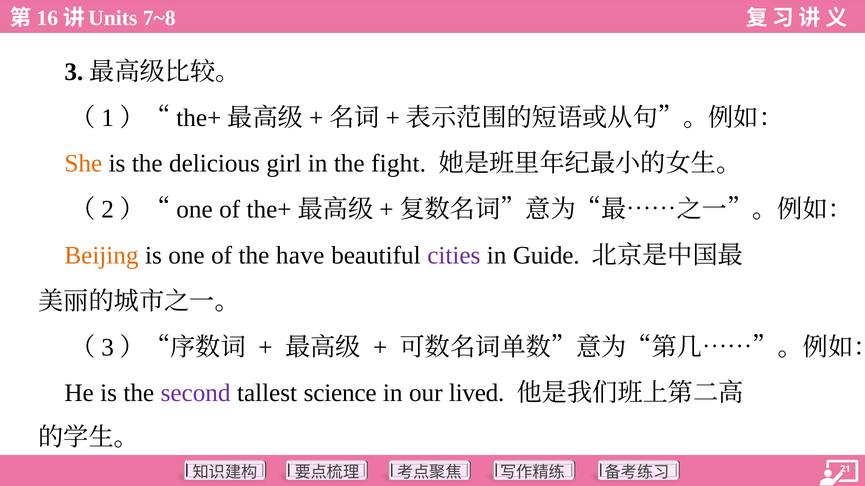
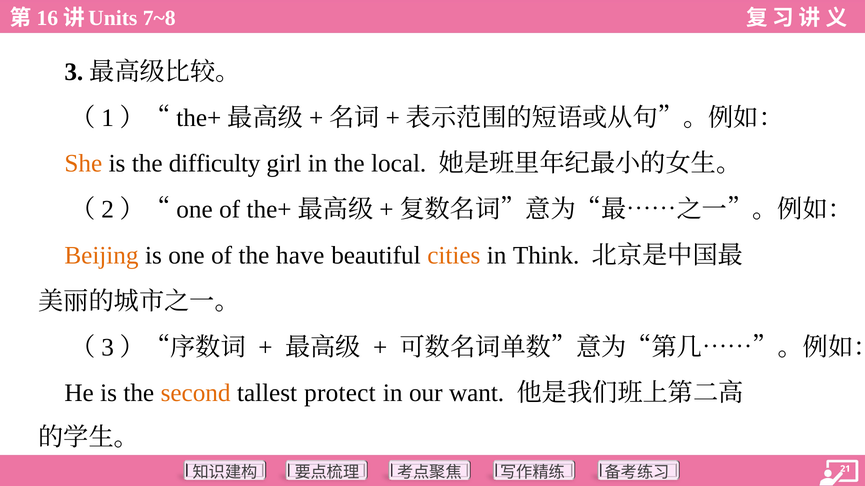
delicious: delicious -> difficulty (215, 164)
fight: fight -> local (399, 164)
cities colour: purple -> orange (454, 256)
Guide: Guide -> Think (546, 256)
second colour: purple -> orange (196, 394)
science: science -> protect (340, 394)
lived: lived -> want (477, 394)
